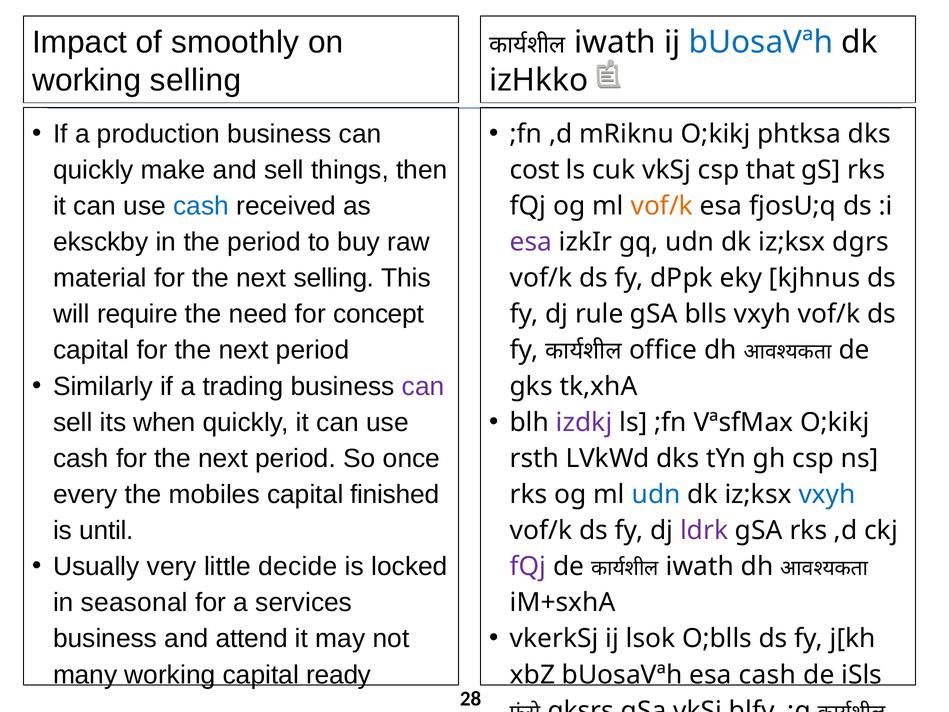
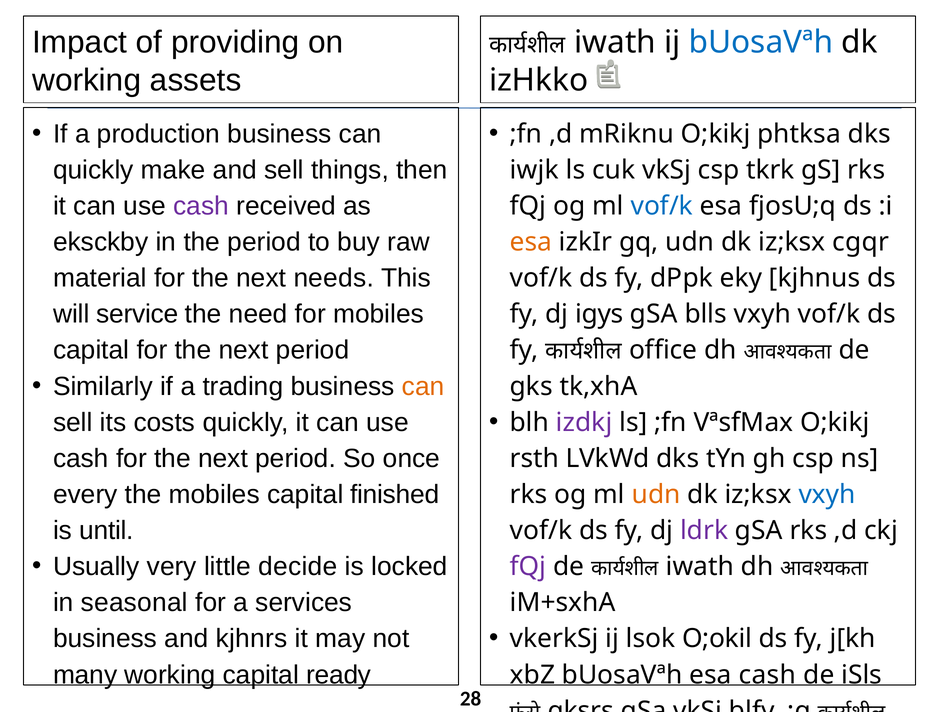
smoothly: smoothly -> providing (235, 42)
working selling: selling -> assets (196, 80)
cost: cost -> iwjk (534, 170)
that: that -> tkrk (770, 170)
cash colour: blue -> purple (201, 206)
vof/k colour: orange -> blue (662, 206)
esa colour: purple -> orange (531, 242)
iz;ksx dgrs: dgrs -> cgqr (861, 242)
next selling: selling -> needs (334, 278)
require: require -> service (137, 314)
for concept: concept -> mobiles (379, 314)
rule: rule -> igys (599, 314)
can colour: purple -> orange (423, 386)
when: when -> costs (164, 422)
udn colour: blue -> orange (656, 494)
O;blls: O;blls -> O;okil (717, 639)
attend: attend -> kjhnrs (252, 639)
